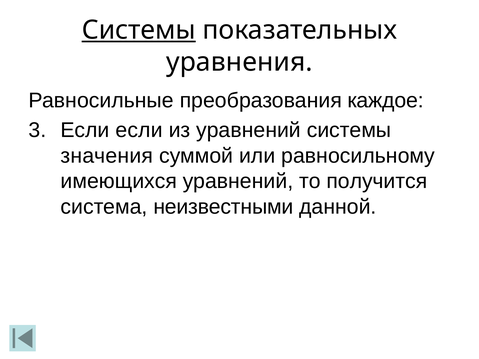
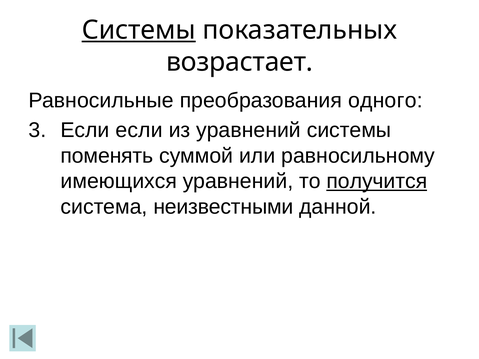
уравнения: уравнения -> возрастает (240, 62)
каждое: каждое -> одного (385, 100)
значения: значения -> поменять (107, 156)
получится underline: none -> present (377, 181)
